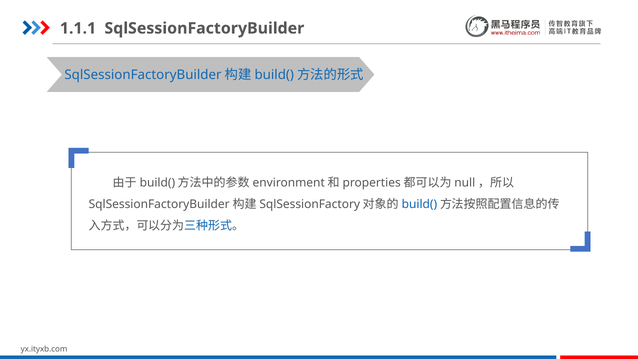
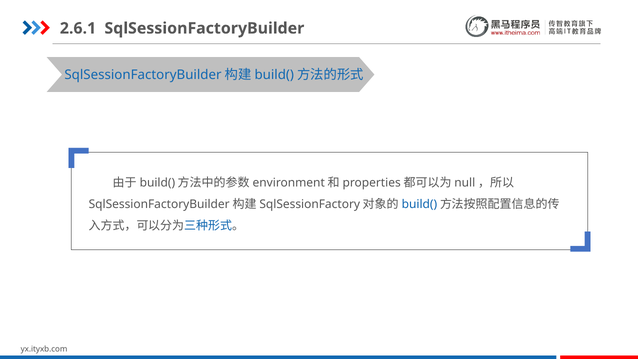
1.1.1: 1.1.1 -> 2.6.1 (78, 28)
